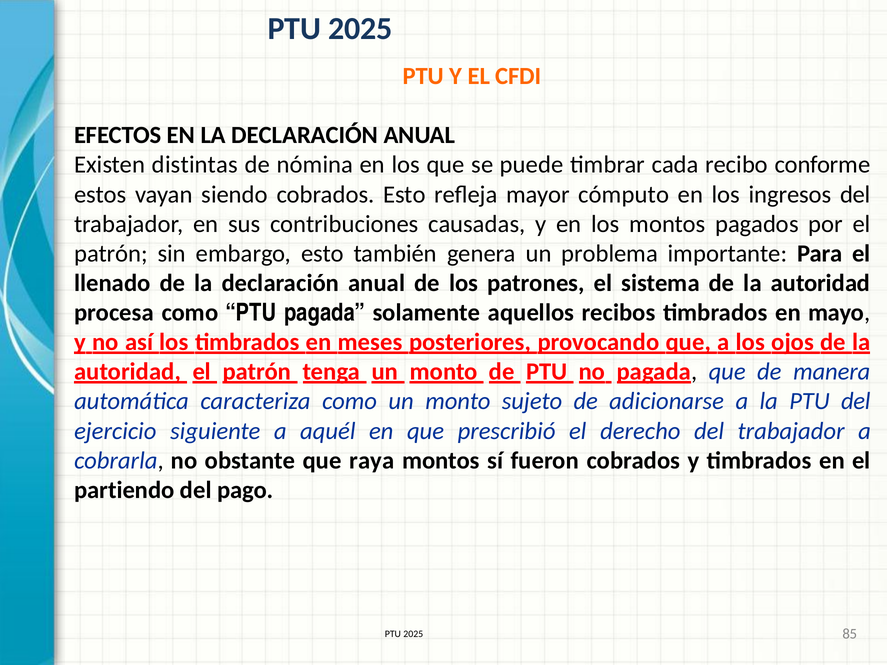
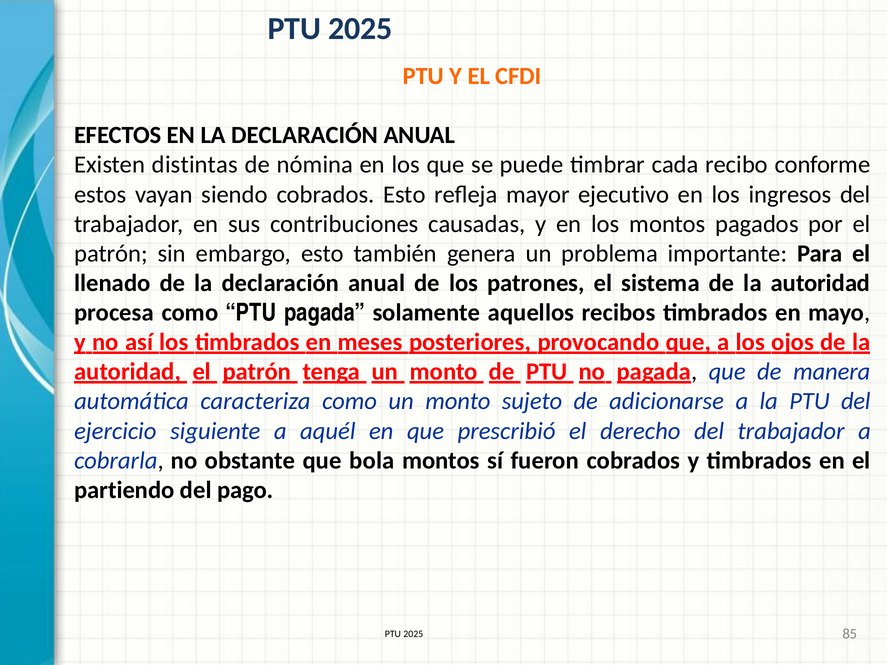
cómputo: cómputo -> ejecutivo (624, 194)
raya: raya -> bola (372, 461)
